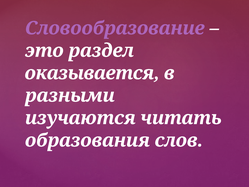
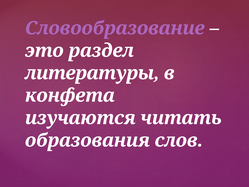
оказывается: оказывается -> литературы (92, 73)
разными: разными -> конфета (70, 95)
